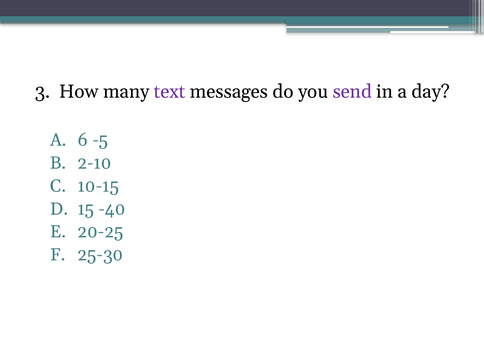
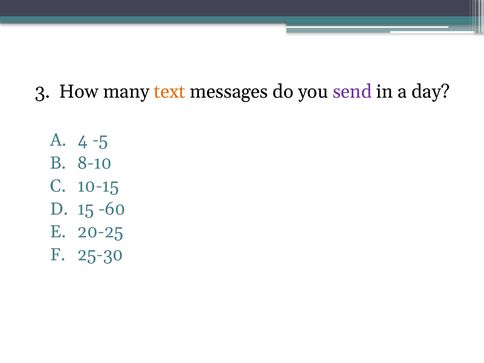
text colour: purple -> orange (170, 92)
6: 6 -> 4 (83, 140)
2-10: 2-10 -> 8-10 (95, 163)
-40: -40 -> -60 (112, 209)
